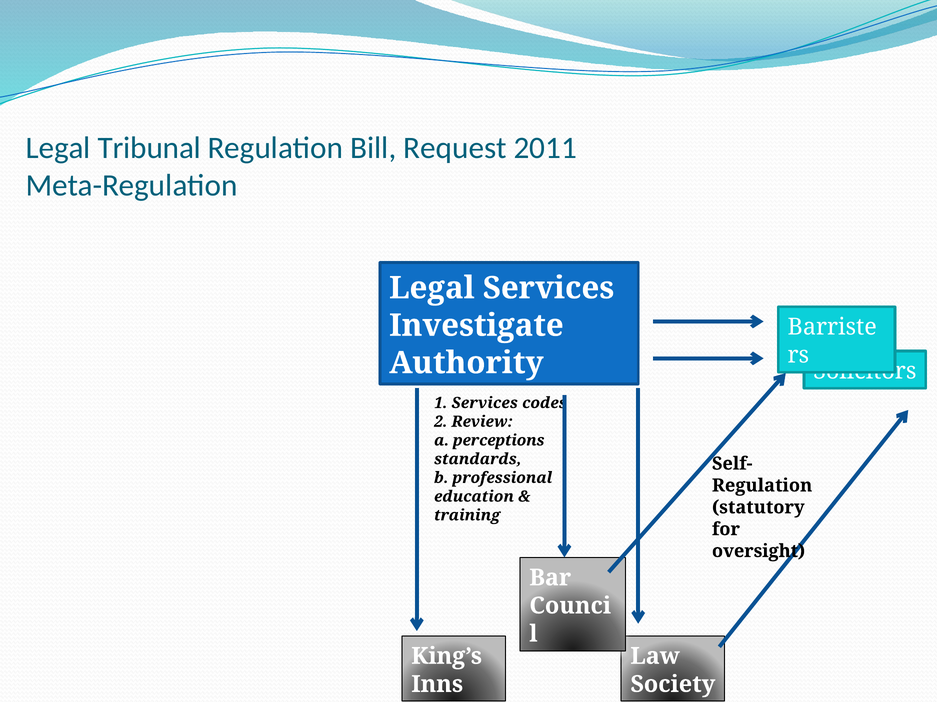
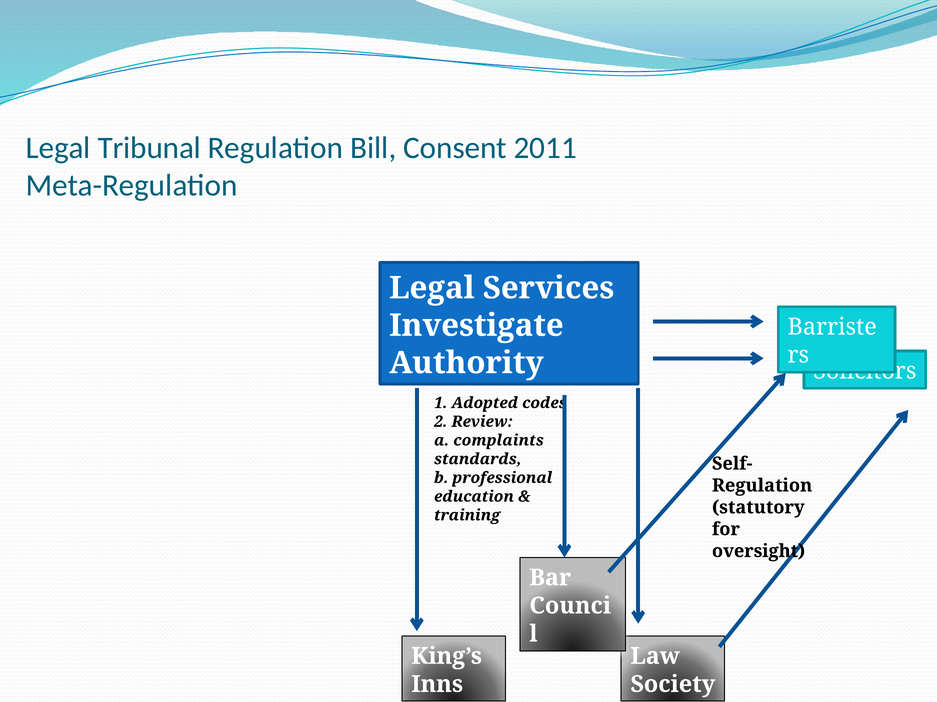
Request: Request -> Consent (455, 148)
1 Services: Services -> Adopted (485, 403)
perceptions: perceptions -> complaints (499, 441)
